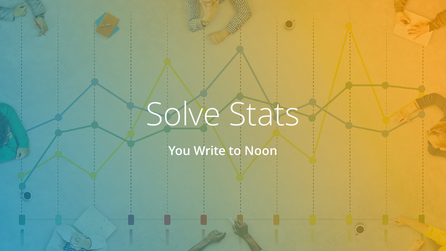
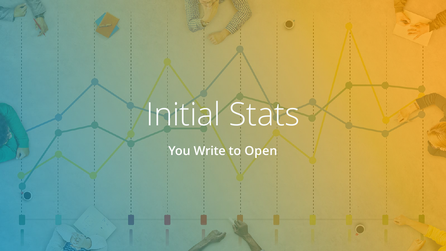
Solve: Solve -> Initial (183, 115)
Noon: Noon -> Open (261, 151)
